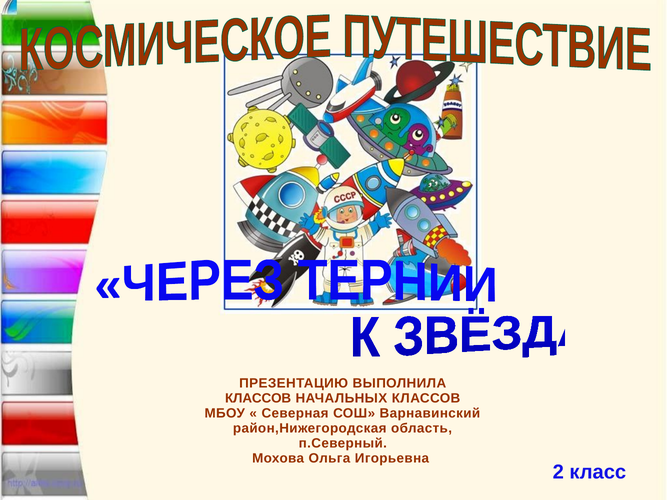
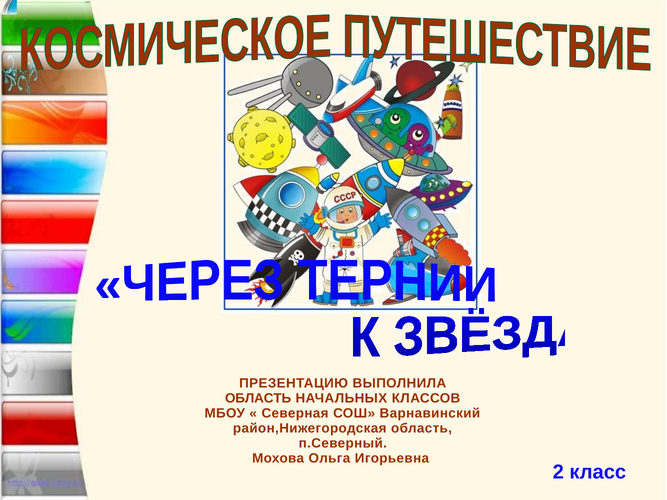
КЛАССОВ: КЛАССОВ -> ОБЛАСТЬ (258, 399)
